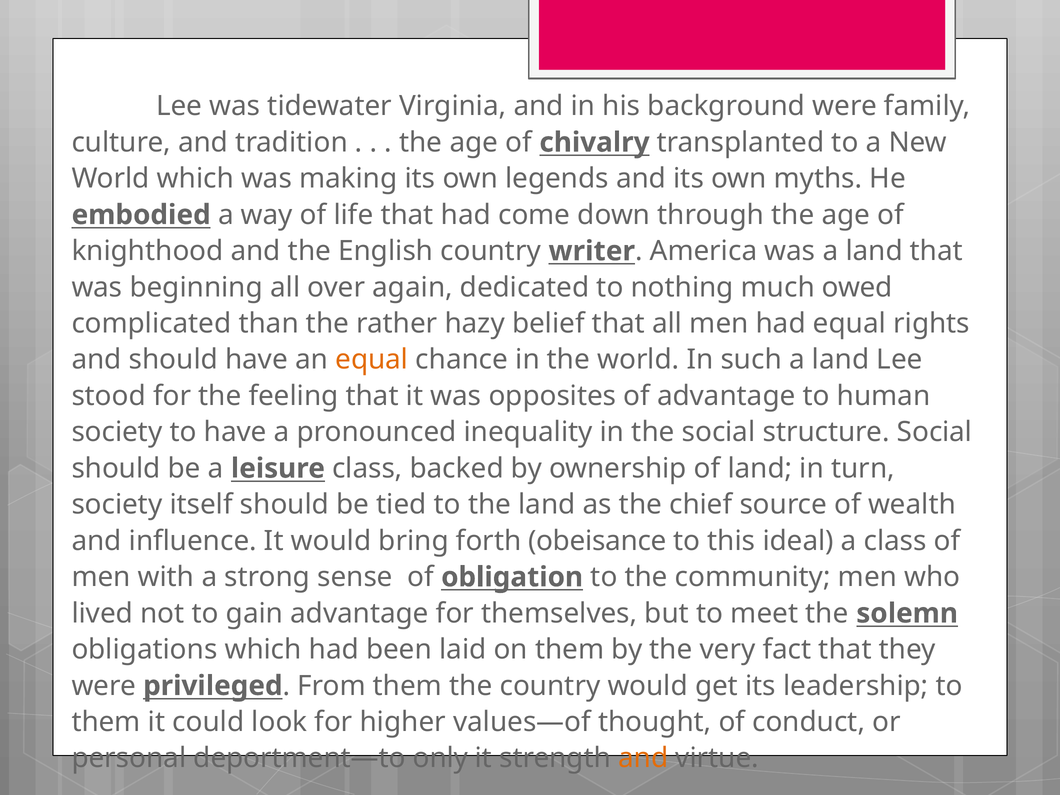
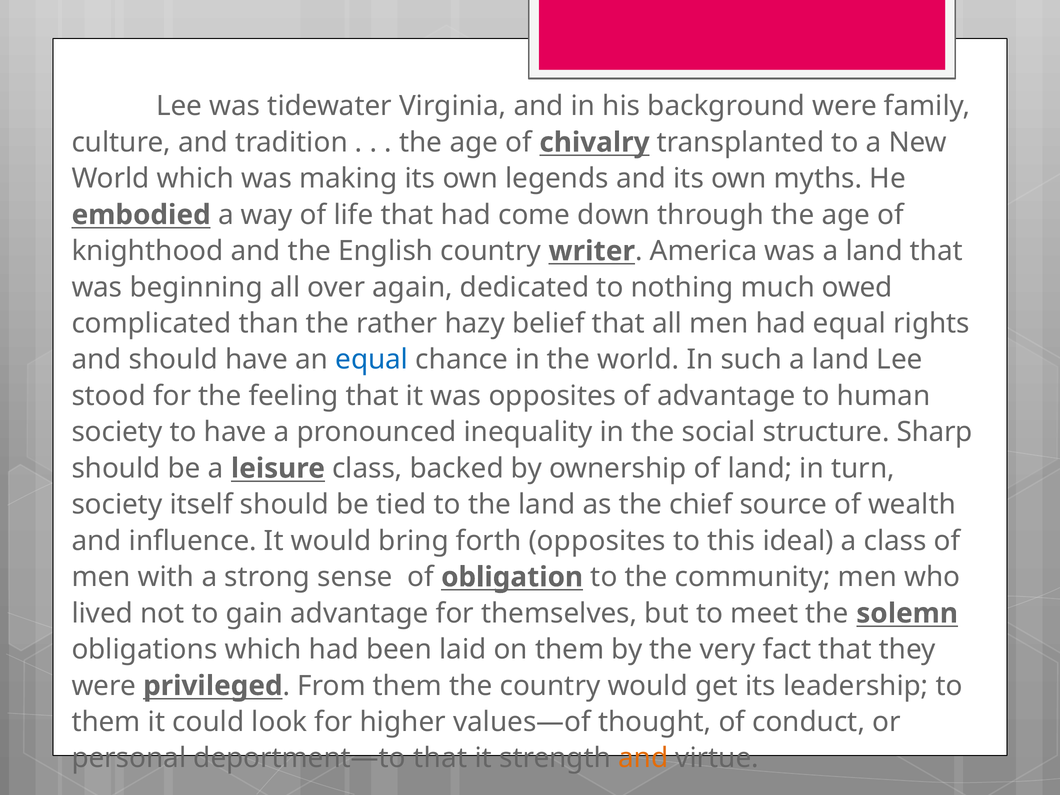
equal colour: orange -> blue (372, 360)
structure Social: Social -> Sharp (935, 432)
forth obeisance: obeisance -> opposites (597, 541)
deportment—to only: only -> that (440, 758)
